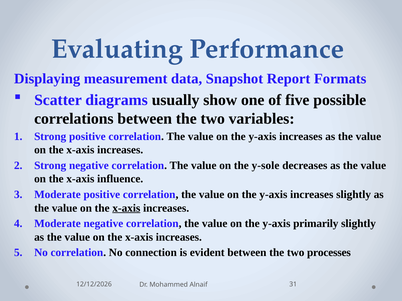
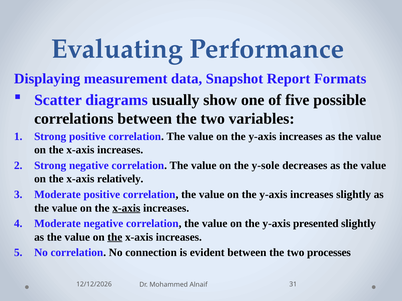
influence: influence -> relatively (120, 179)
primarily: primarily -> presented (316, 224)
the underline: none -> present (115, 237)
